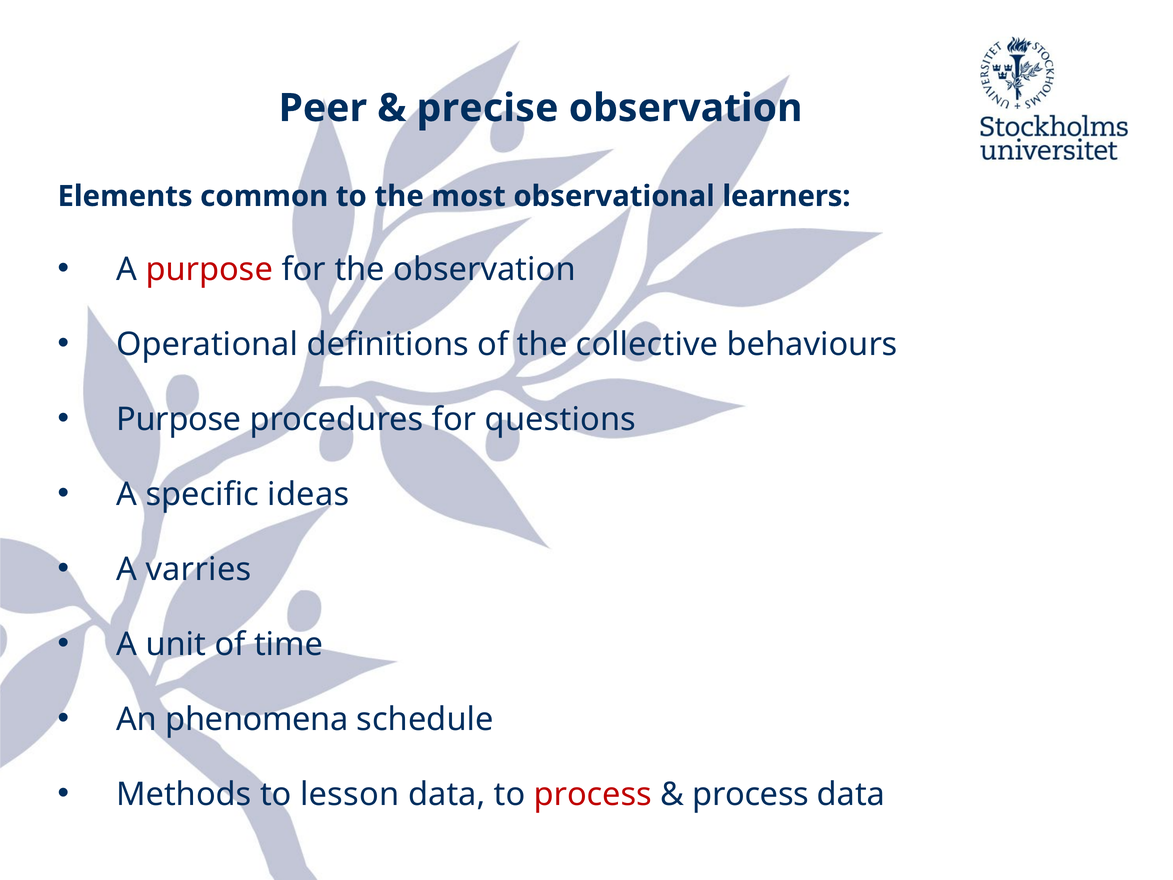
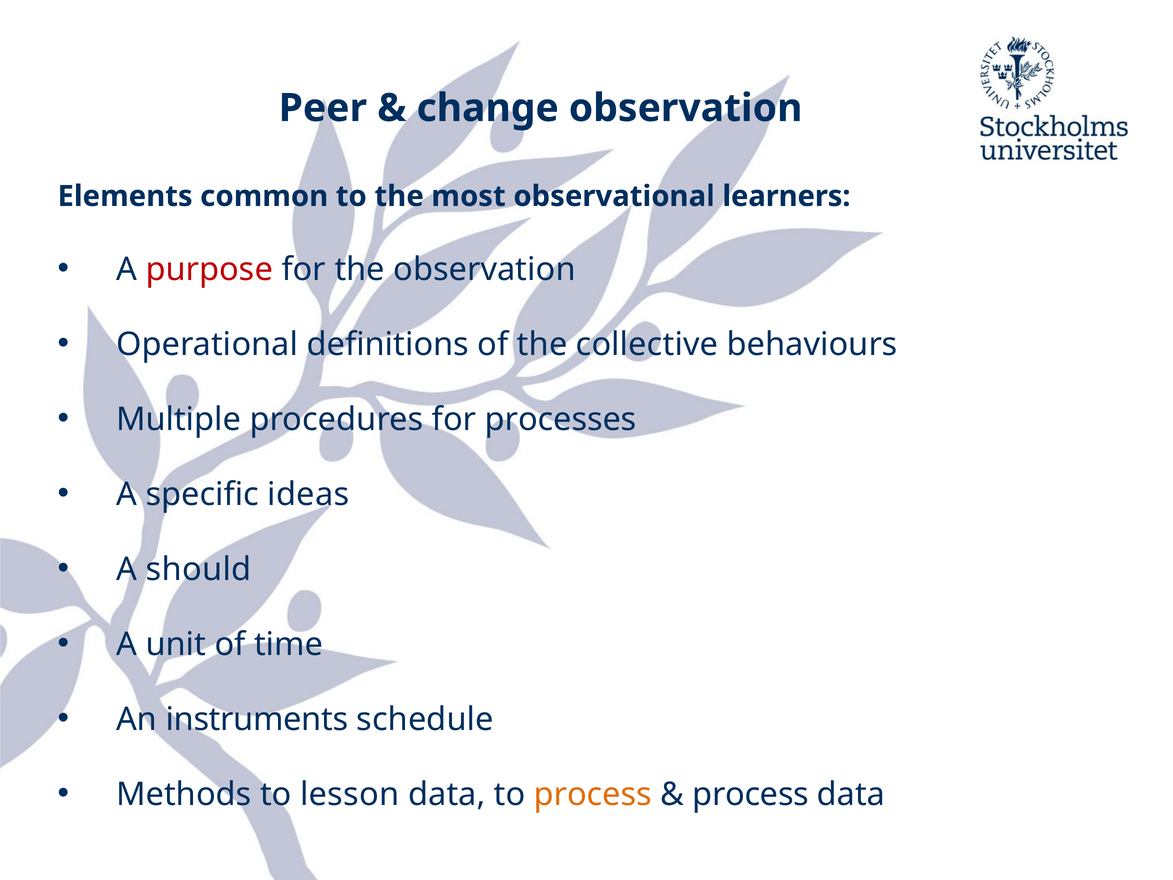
precise: precise -> change (488, 108)
Purpose: Purpose -> Multiple (179, 419)
questions: questions -> processes (561, 419)
varries: varries -> should (198, 569)
phenomena: phenomena -> instruments (257, 719)
process colour: red -> orange (593, 794)
